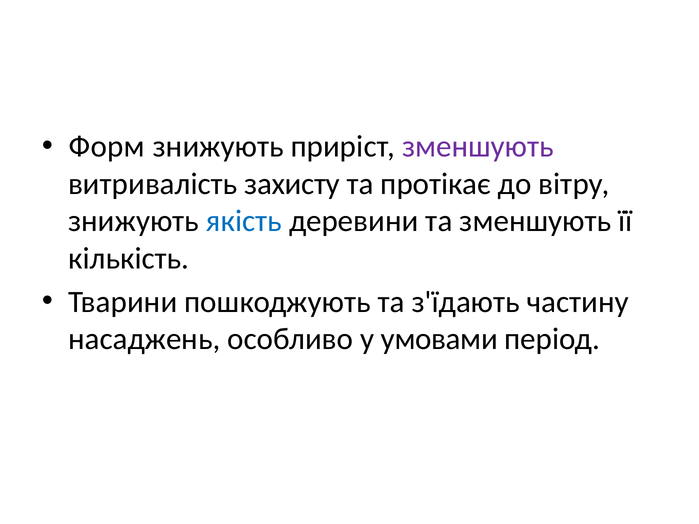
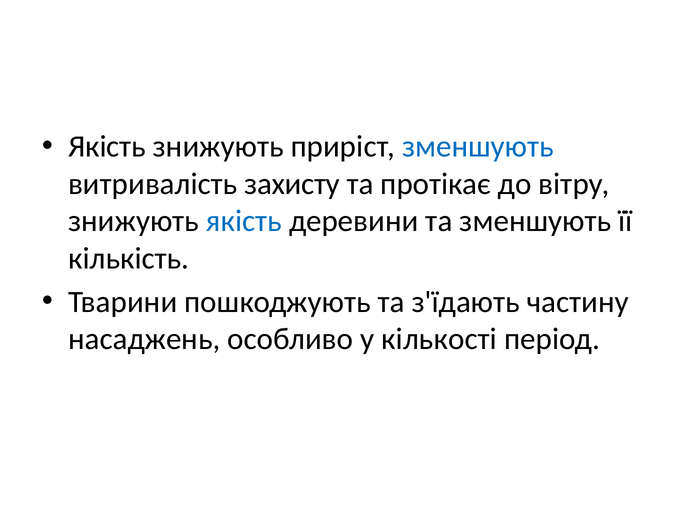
Форм: Форм -> Якість (107, 147)
зменшують colour: purple -> blue (478, 147)
умовами: умовами -> кількості (439, 339)
